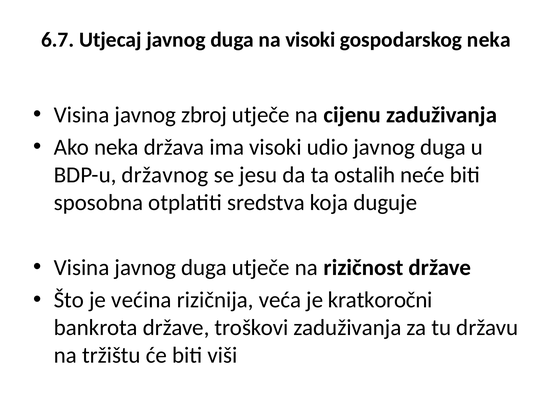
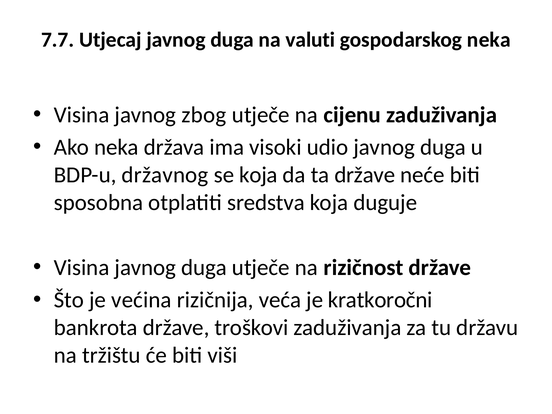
6.7: 6.7 -> 7.7 (58, 40)
na visoki: visoki -> valuti (310, 40)
zbroj: zbroj -> zbog (204, 115)
se jesu: jesu -> koja (258, 175)
ta ostalih: ostalih -> države (365, 175)
